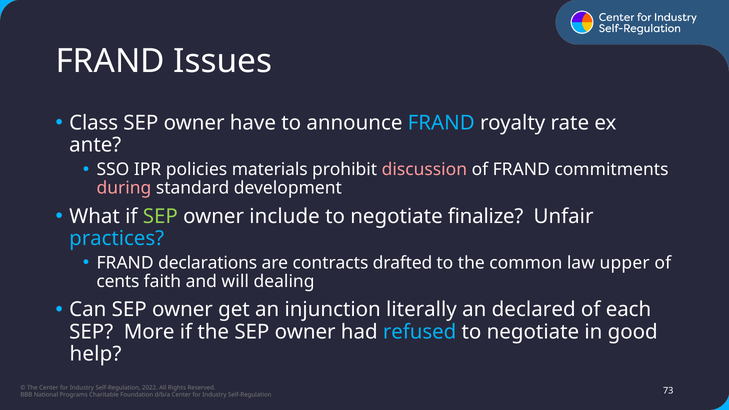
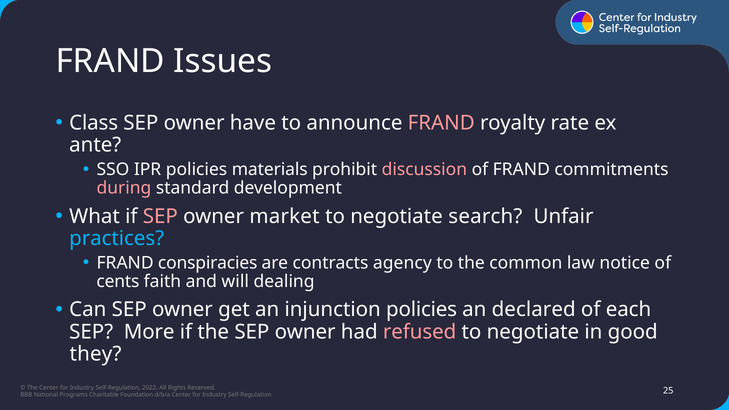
FRAND colour: light blue -> pink (441, 123)
SEP colour: light green -> pink (160, 216)
include: include -> market (284, 216)
finalize: finalize -> search (485, 216)
declarations: declarations -> conspiracies (208, 263)
drafted: drafted -> agency (402, 263)
upper: upper -> notice (625, 263)
injunction literally: literally -> policies (422, 310)
refused colour: light blue -> pink (420, 332)
help: help -> they (96, 354)
73: 73 -> 25 (668, 391)
